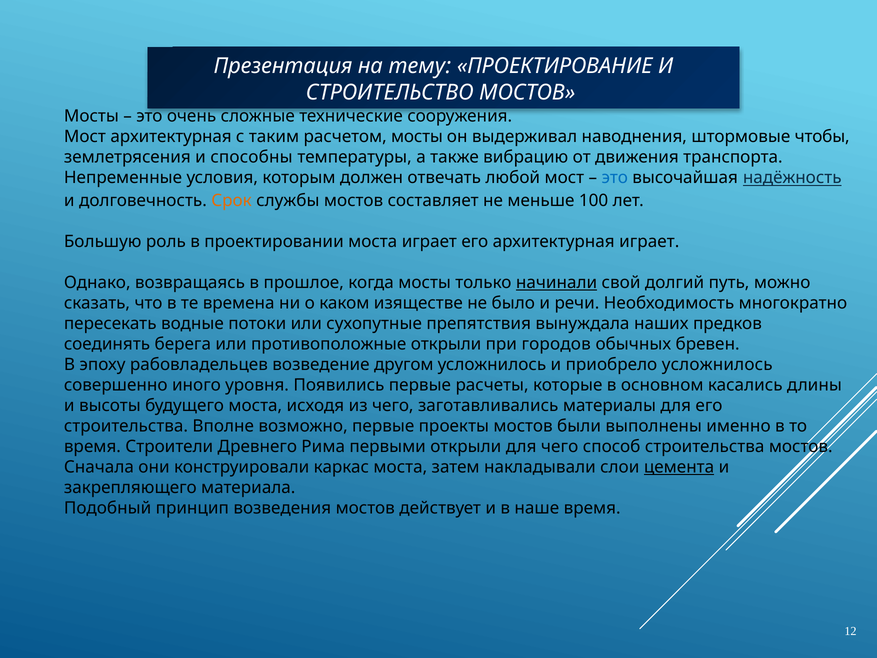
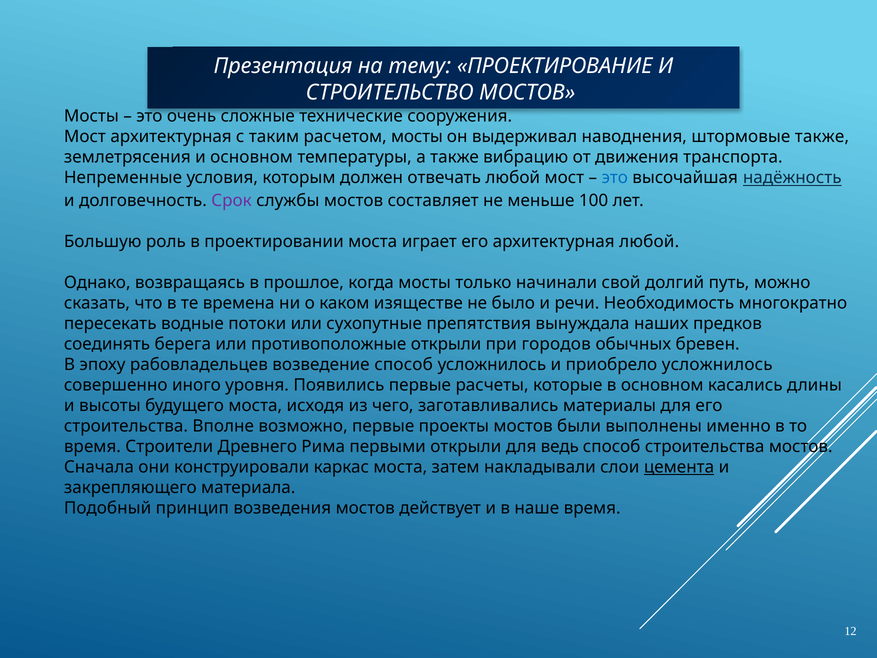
штормовые чтобы: чтобы -> также (822, 136)
и способны: способны -> основном (252, 157)
Срок colour: orange -> purple (232, 201)
архитектурная играет: играет -> любой (649, 242)
начинали underline: present -> none (557, 283)
возведение другом: другом -> способ (404, 364)
для чего: чего -> ведь (560, 446)
